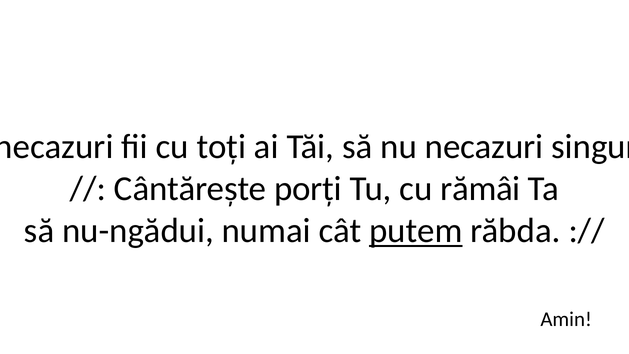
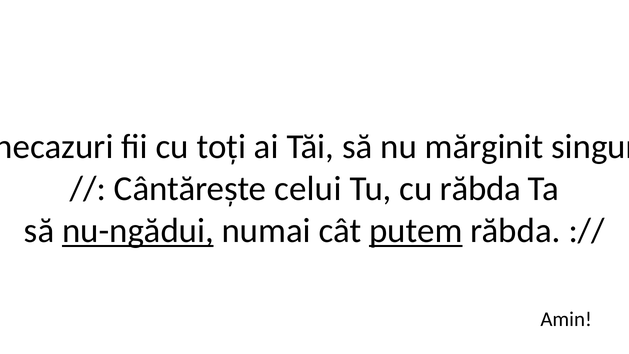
nu necazuri: necazuri -> mărginit (484, 147)
porți: porți -> celui (308, 189)
cu rămâi: rămâi -> răbda (480, 189)
nu-ngădui underline: none -> present (138, 231)
